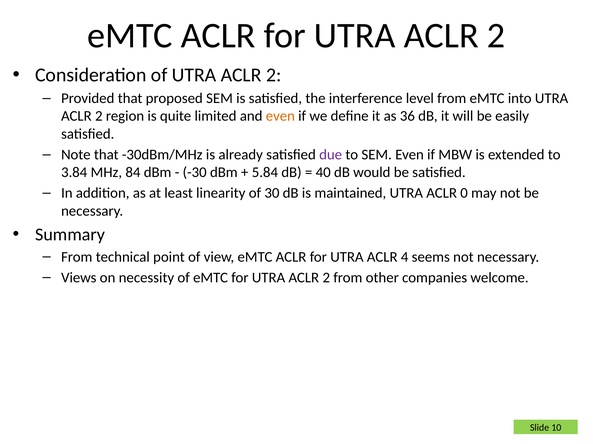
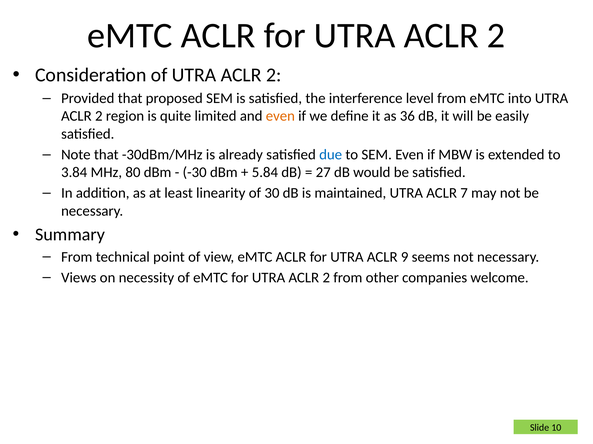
due colour: purple -> blue (331, 155)
84: 84 -> 80 (133, 173)
40: 40 -> 27 (323, 173)
0: 0 -> 7 (464, 193)
4: 4 -> 9 (405, 257)
